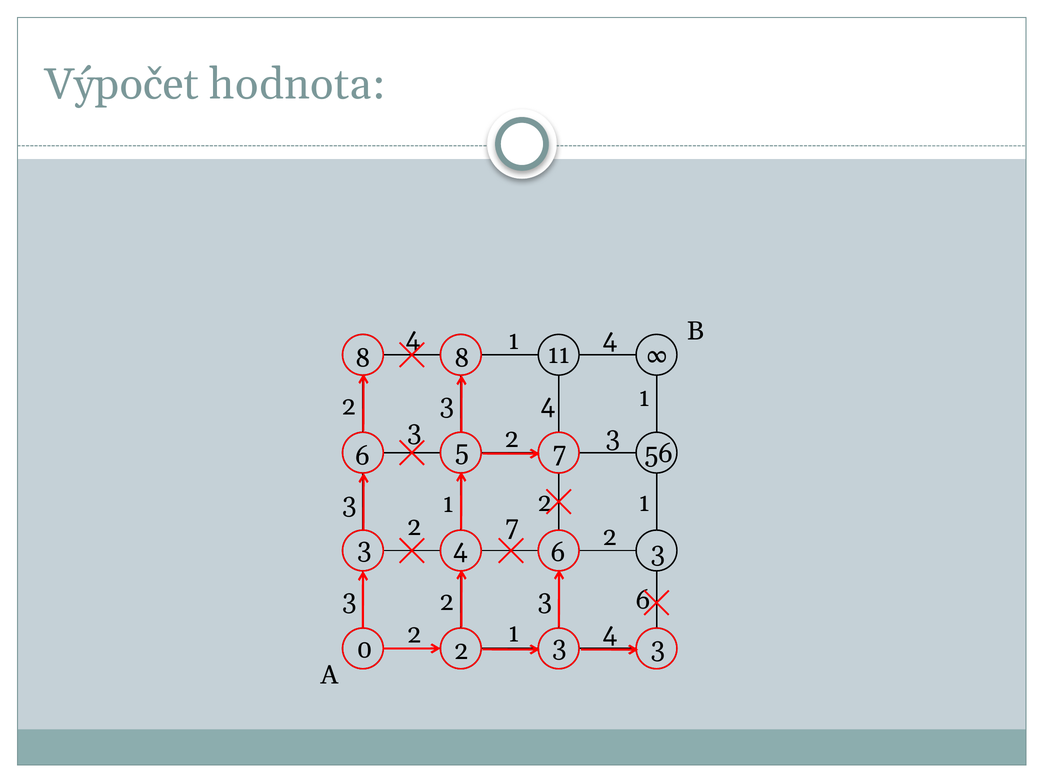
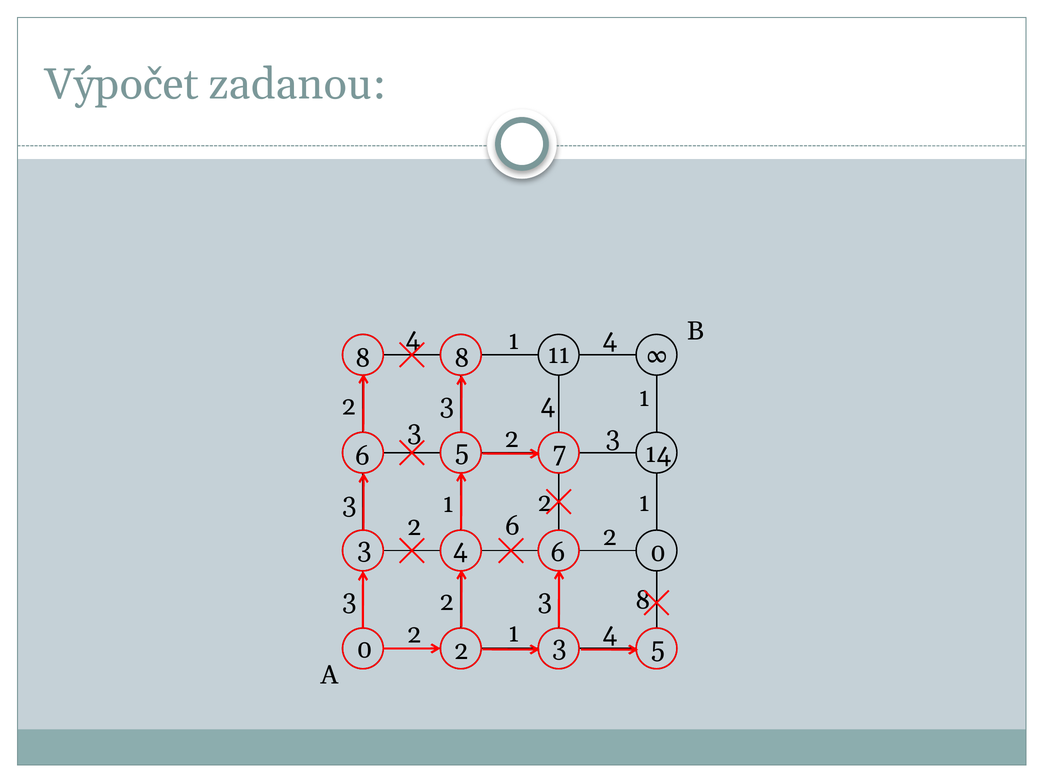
hodnota: hodnota -> zadanou (298, 85)
56: 56 -> 14 (659, 454)
2 7: 7 -> 6 (513, 526)
3: 3 -> 0 (658, 553)
6: 6 -> 8 (643, 600)
2 3 3: 3 -> 5 (658, 648)
